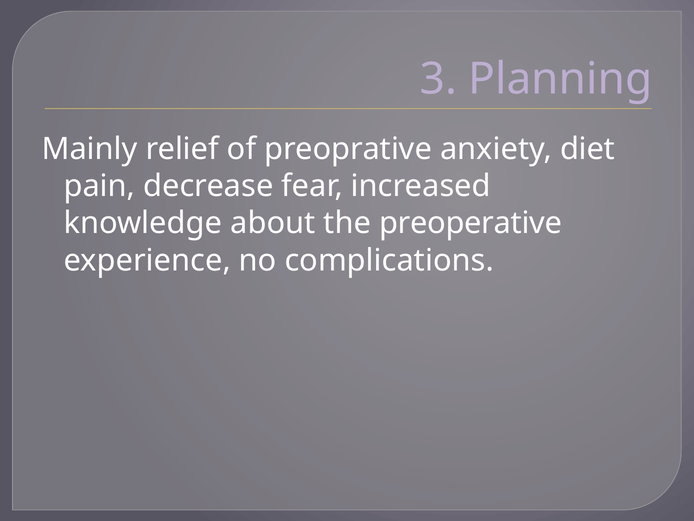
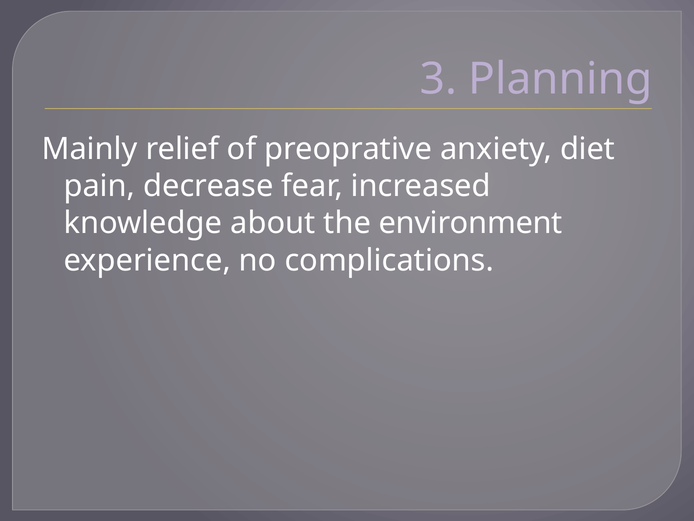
preoperative: preoperative -> environment (471, 223)
